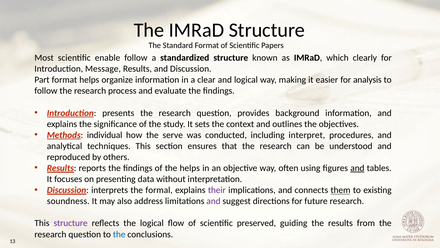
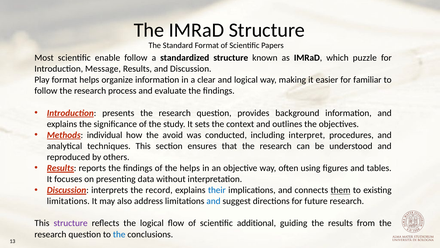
clearly: clearly -> puzzle (365, 58)
Part: Part -> Play (42, 80)
analysis: analysis -> familiar (367, 80)
serve: serve -> avoid (173, 135)
and underline: present -> none (357, 168)
formal: formal -> record (159, 190)
their colour: purple -> blue (217, 190)
soundness: soundness -> limitations (68, 201)
and colour: purple -> blue (213, 201)
preserved: preserved -> additional (256, 223)
